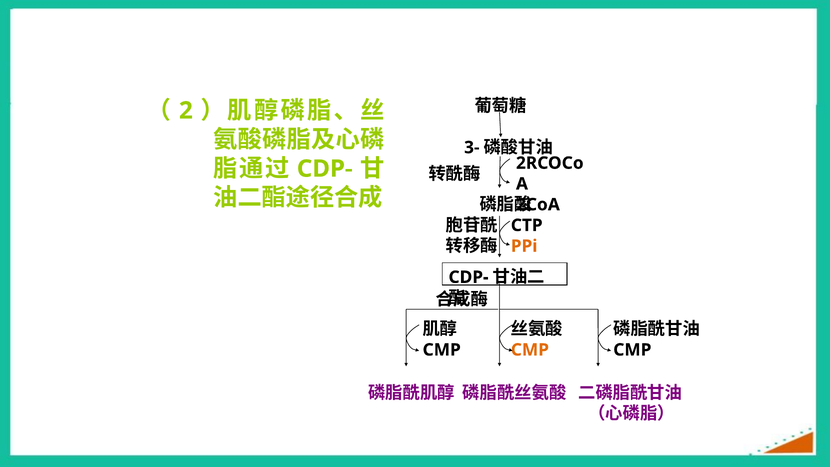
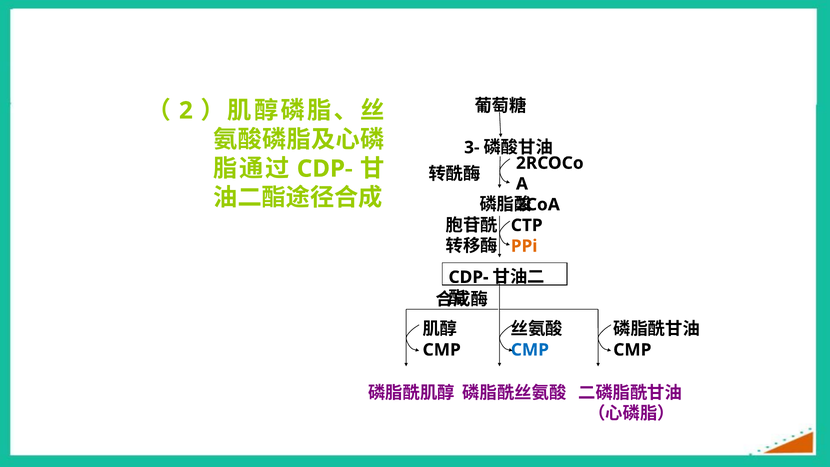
CMP colour: orange -> blue (530, 350)
